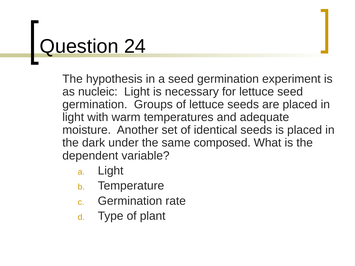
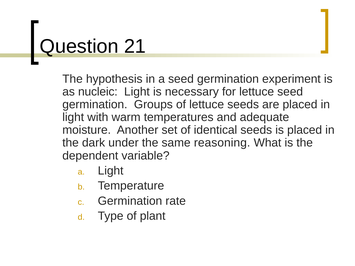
24: 24 -> 21 (135, 46)
composed: composed -> reasoning (222, 143)
